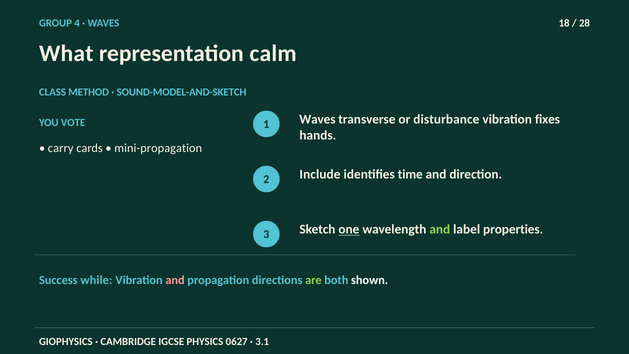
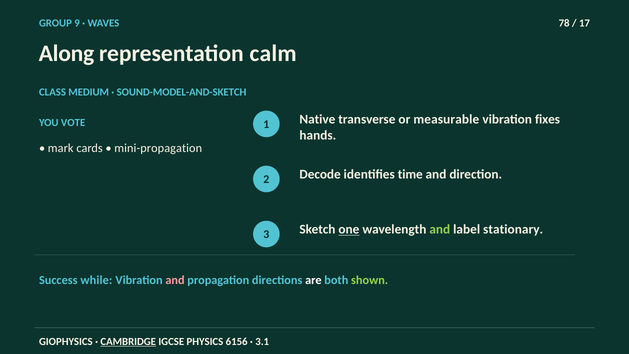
4: 4 -> 9 (77, 23)
18: 18 -> 78 (564, 23)
28: 28 -> 17 (584, 23)
What: What -> Along (66, 53)
METHOD: METHOD -> MEDIUM (89, 92)
1 Waves: Waves -> Native (317, 119)
disturbance: disturbance -> measurable (446, 119)
carry: carry -> mark (61, 148)
Include: Include -> Decode (320, 174)
properties: properties -> stationary (513, 229)
are colour: light green -> white (313, 280)
shown colour: white -> light green (370, 280)
CAMBRIDGE underline: none -> present (128, 341)
0627: 0627 -> 6156 (237, 341)
